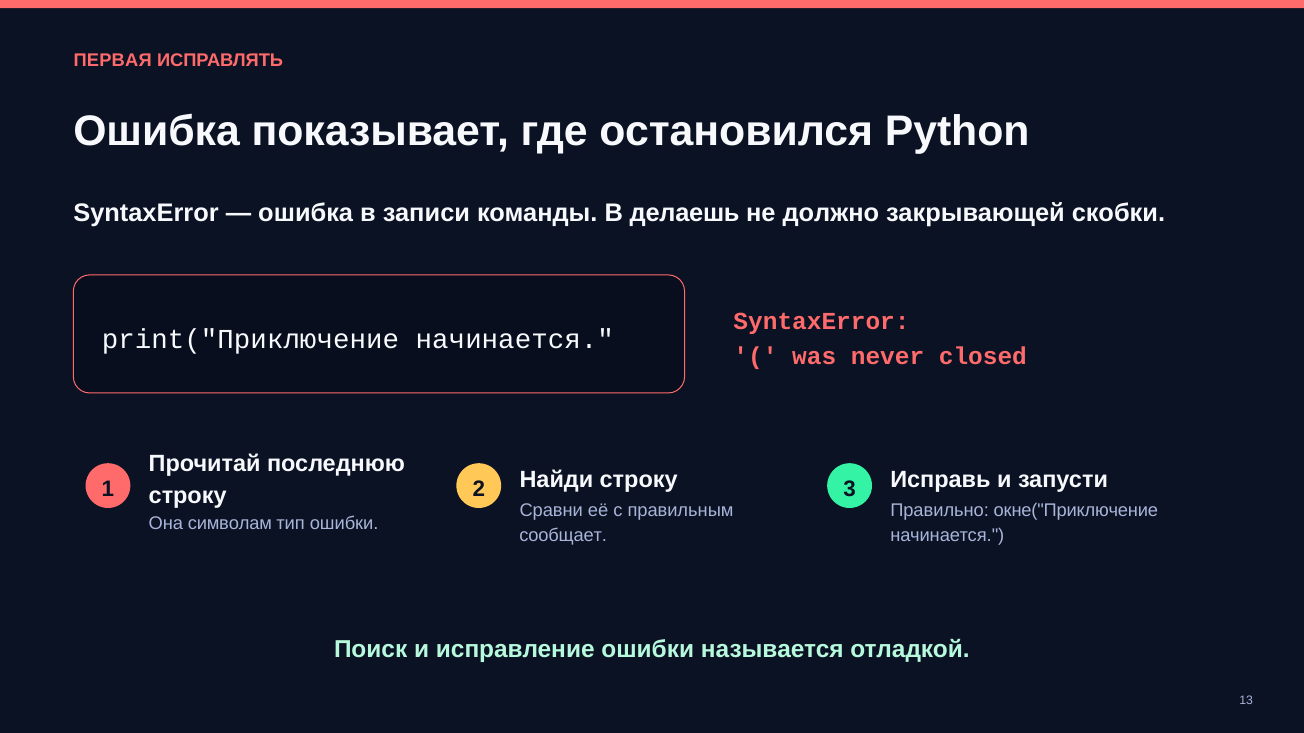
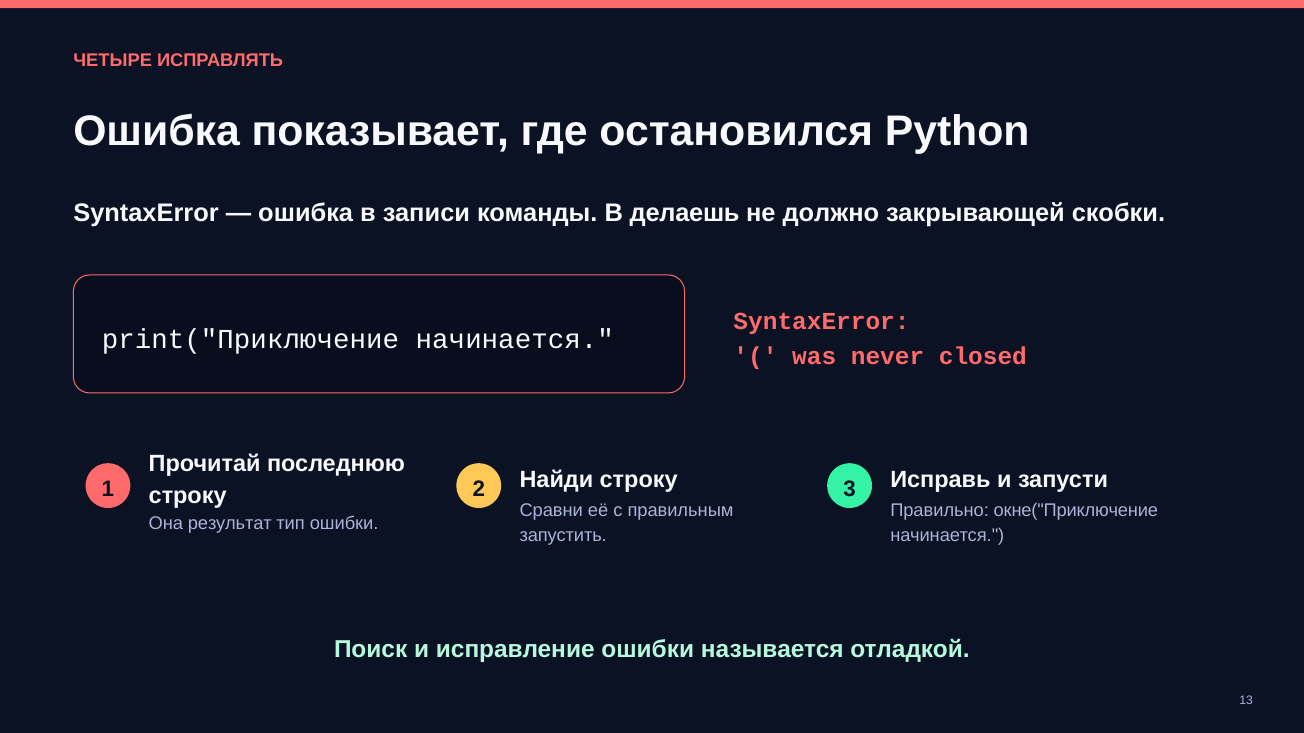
ПЕРВАЯ: ПЕРВАЯ -> ЧЕТЫРЕ (113, 61)
символам: символам -> результат (230, 523)
сообщает: сообщает -> запустить (563, 536)
